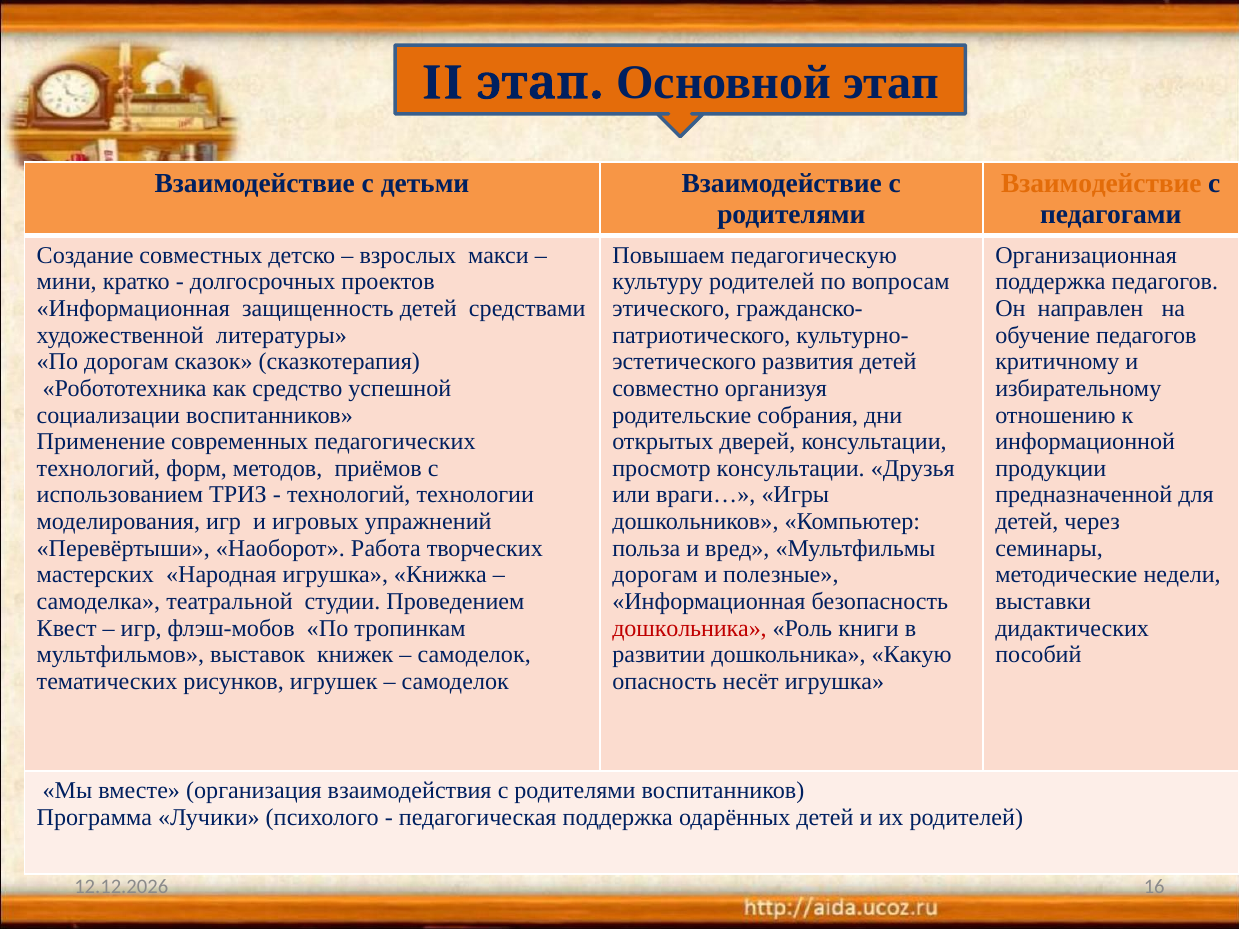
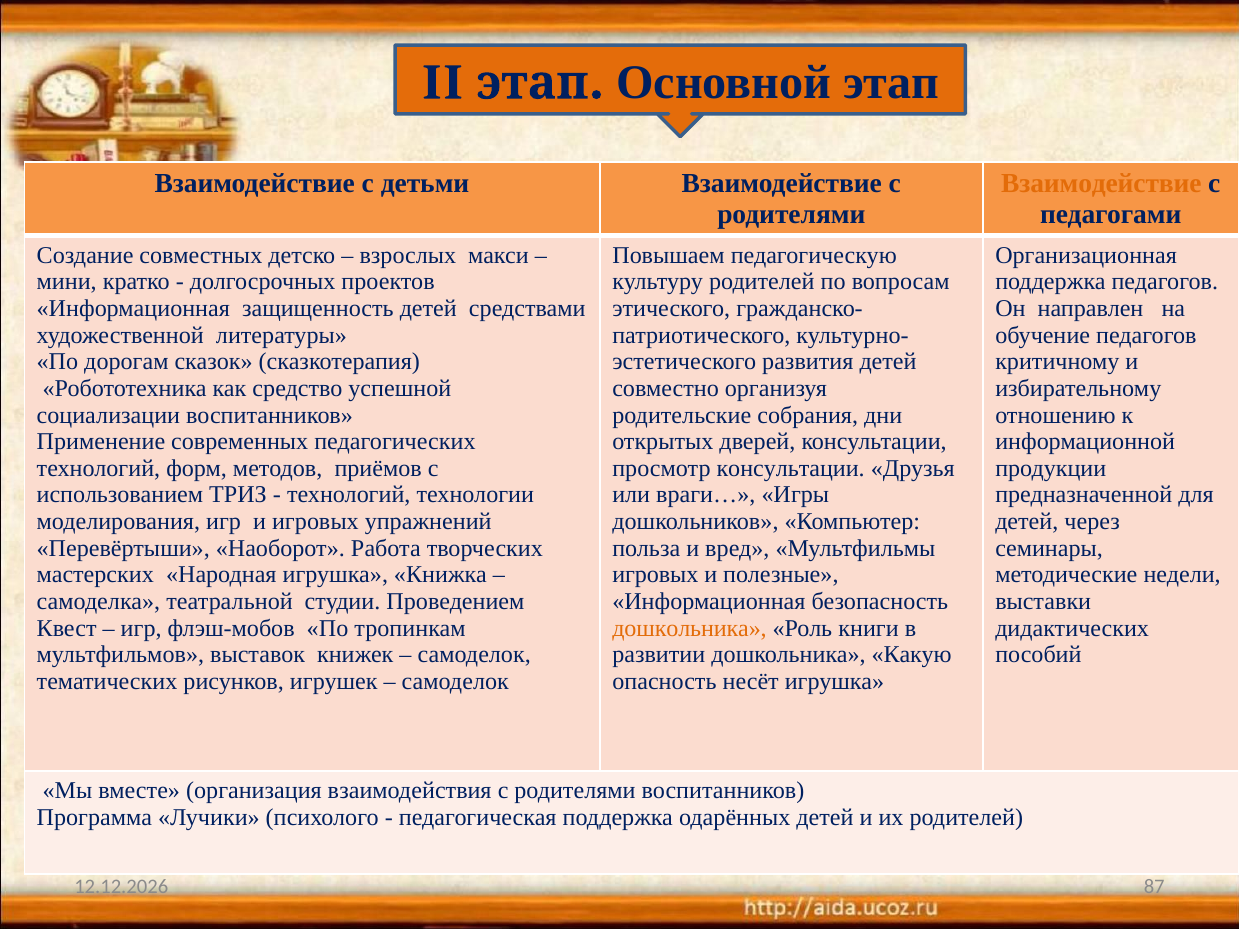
дорогам: дорогам -> игровых (655, 575)
дошкольника colour: red -> orange (690, 628)
16: 16 -> 87 (1154, 887)
